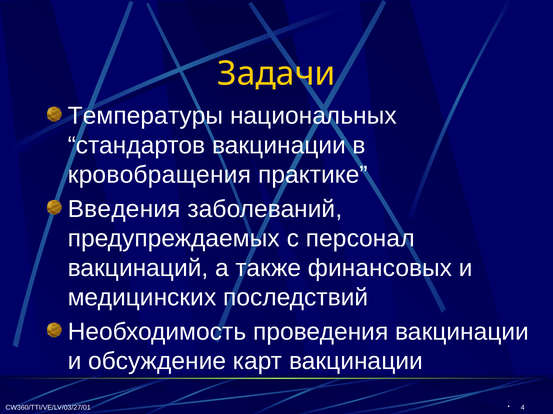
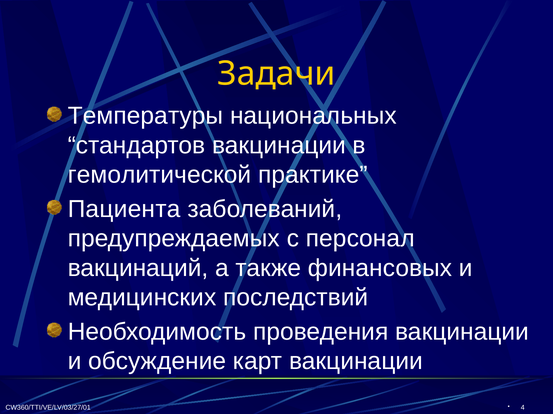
кровобращения: кровобращения -> гемолитической (159, 175)
Введения: Введения -> Пациента (124, 209)
